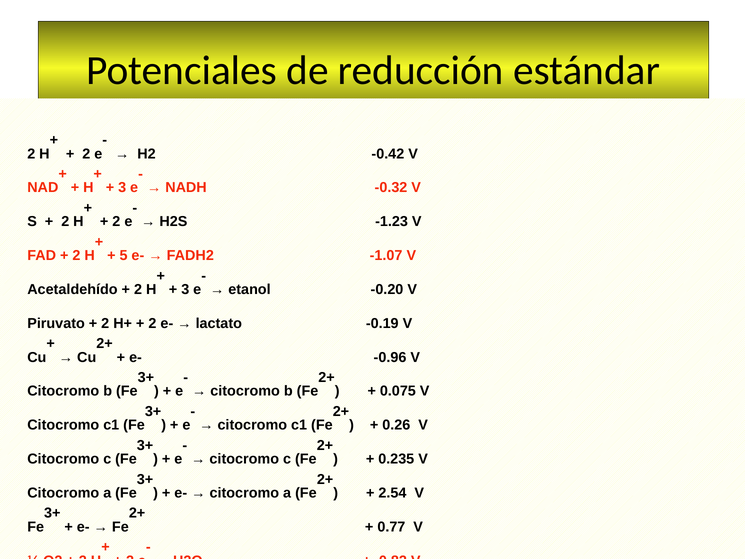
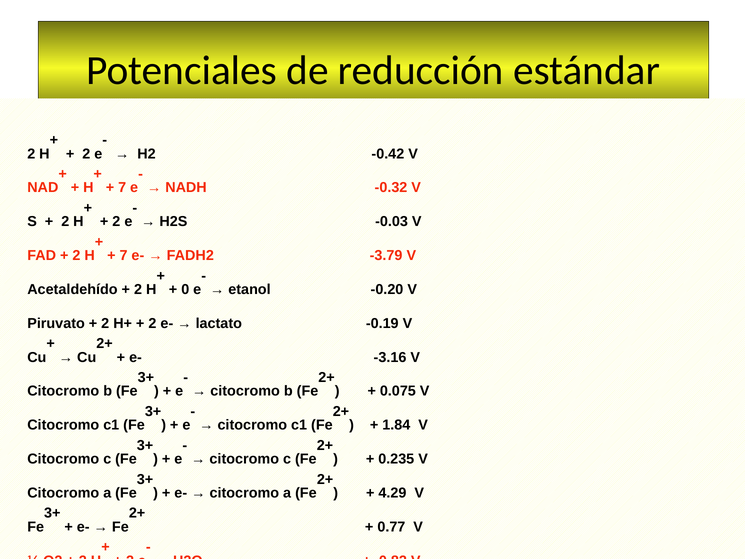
3: 3 -> 7 (122, 188)
-1.23: -1.23 -> -0.03 (392, 222)
5: 5 -> 7 (124, 255)
-1.07: -1.07 -> -3.79 (386, 255)
3: 3 -> 0 (185, 289)
-0.96: -0.96 -> -3.16 (390, 357)
0.26: 0.26 -> 1.84 (396, 425)
2.54: 2.54 -> 4.29 (392, 493)
